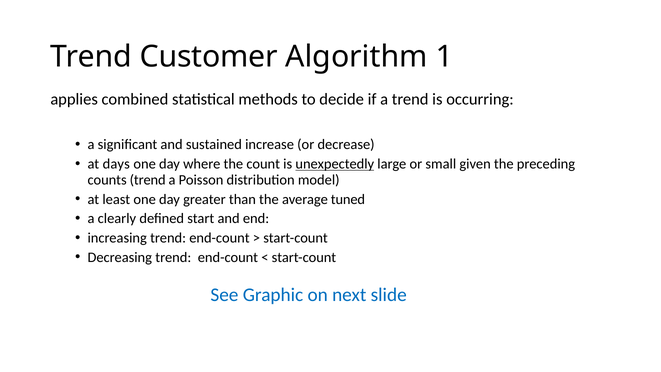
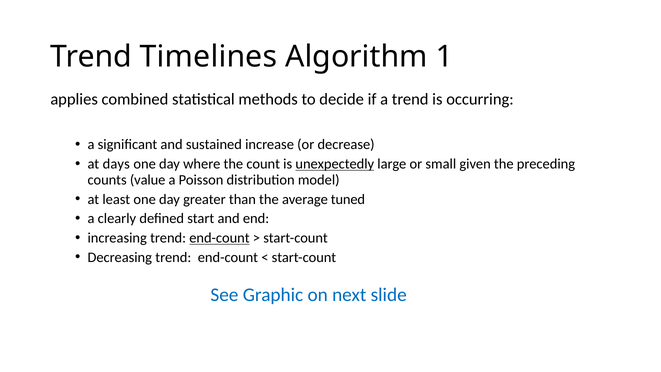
Customer: Customer -> Timelines (209, 57)
counts trend: trend -> value (148, 180)
end-count underline: none -> present (219, 238)
